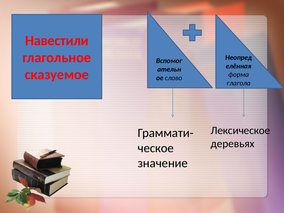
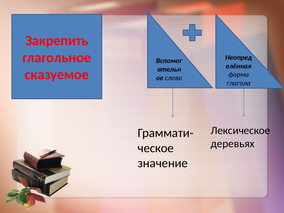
Навестили: Навестили -> Закрепить (57, 41)
